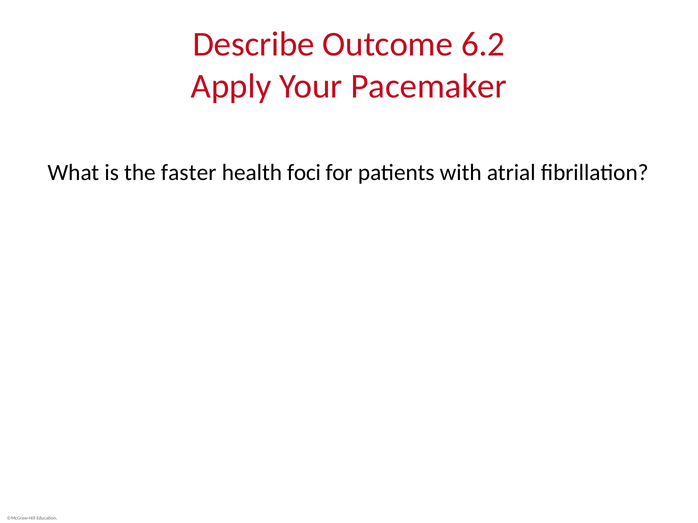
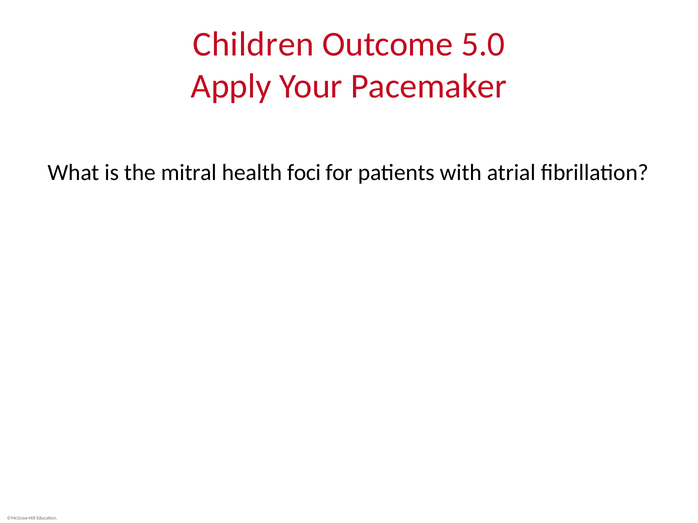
Describe: Describe -> Children (253, 44)
6.2: 6.2 -> 5.0 (483, 44)
faster: faster -> mitral (189, 173)
